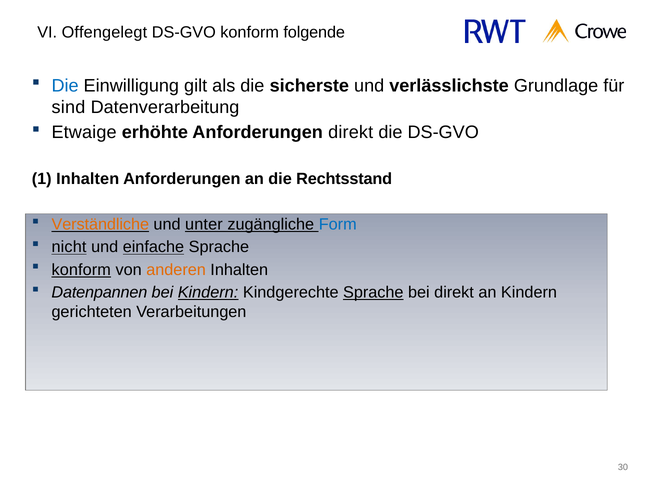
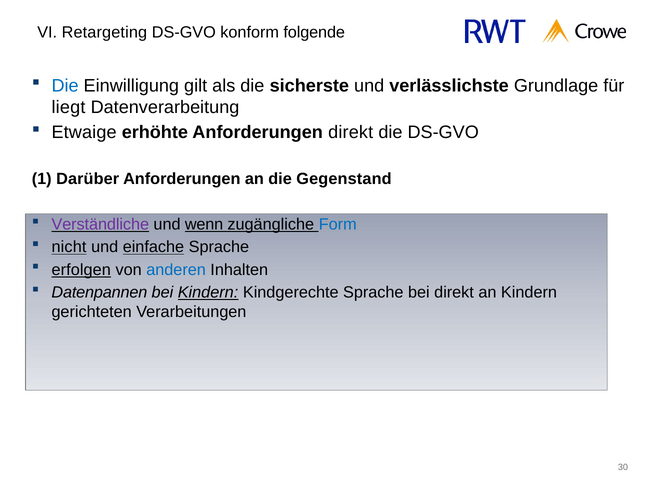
Offengelegt: Offengelegt -> Retargeting (104, 33)
sind: sind -> liegt (68, 107)
Inhalten: Inhalten -> Darüber (88, 179)
Rechtsstand: Rechtsstand -> Gegenstand (344, 179)
Verständliche colour: orange -> purple (100, 225)
unter: unter -> wenn (204, 225)
konform: konform -> erfolgen (81, 270)
anderen colour: orange -> blue (176, 270)
Sprache underline: present -> none (373, 293)
